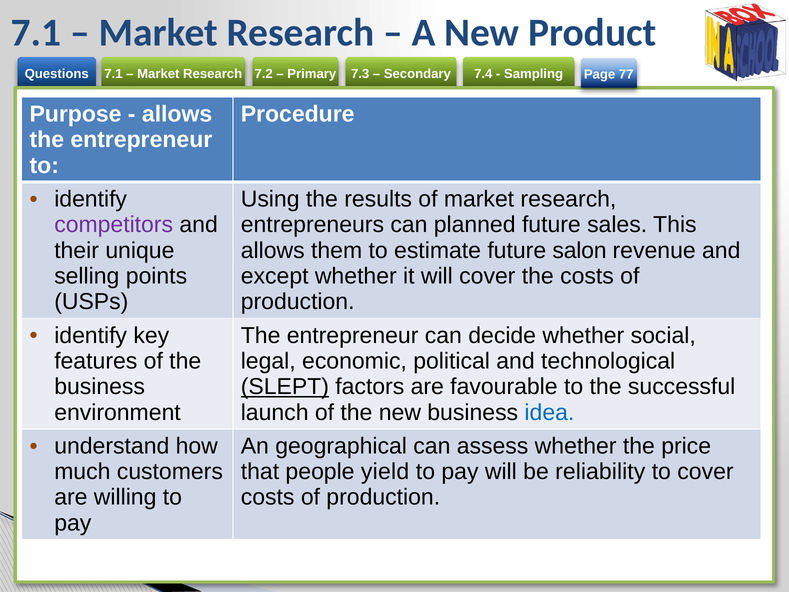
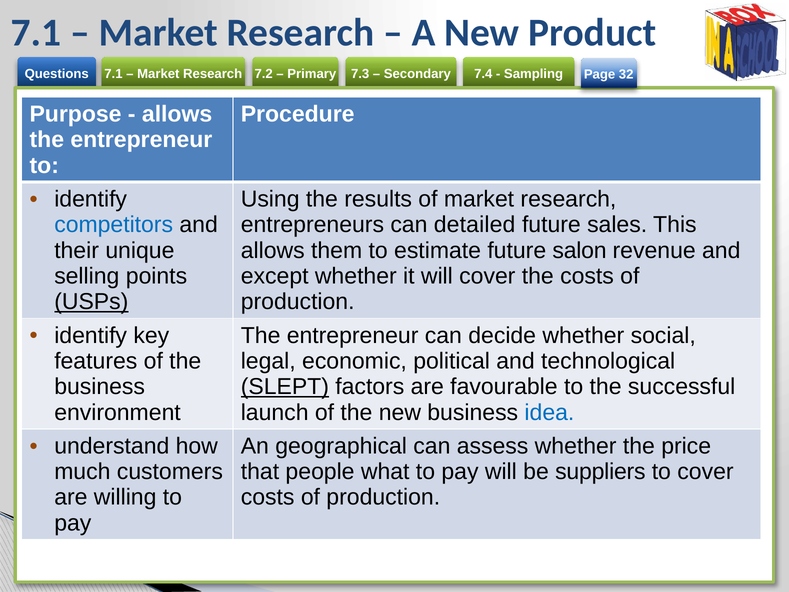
77: 77 -> 32 (626, 74)
competitors colour: purple -> blue (114, 225)
planned: planned -> detailed (475, 225)
USPs underline: none -> present (91, 302)
yield: yield -> what (385, 471)
reliability: reliability -> suppliers (600, 471)
